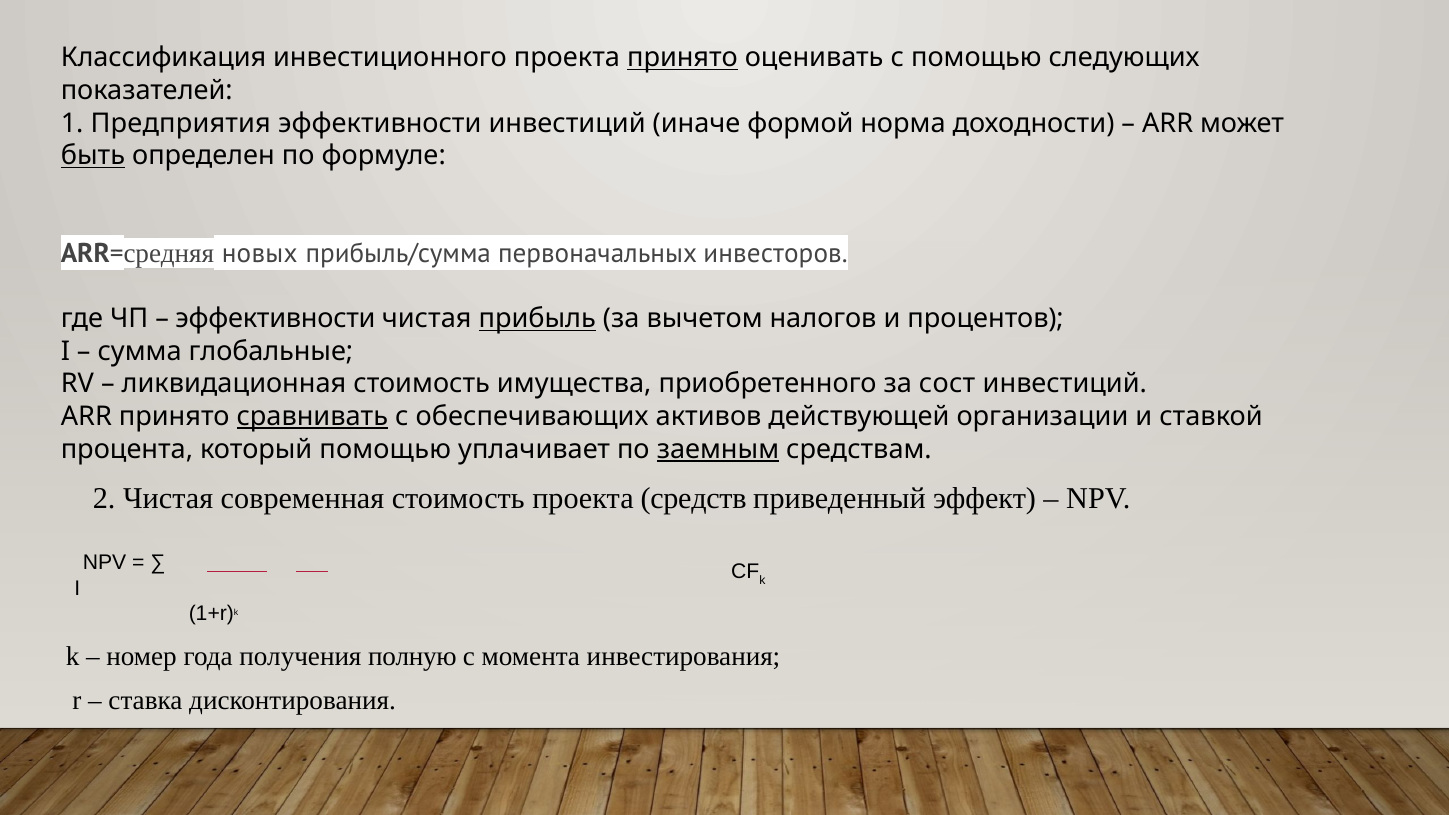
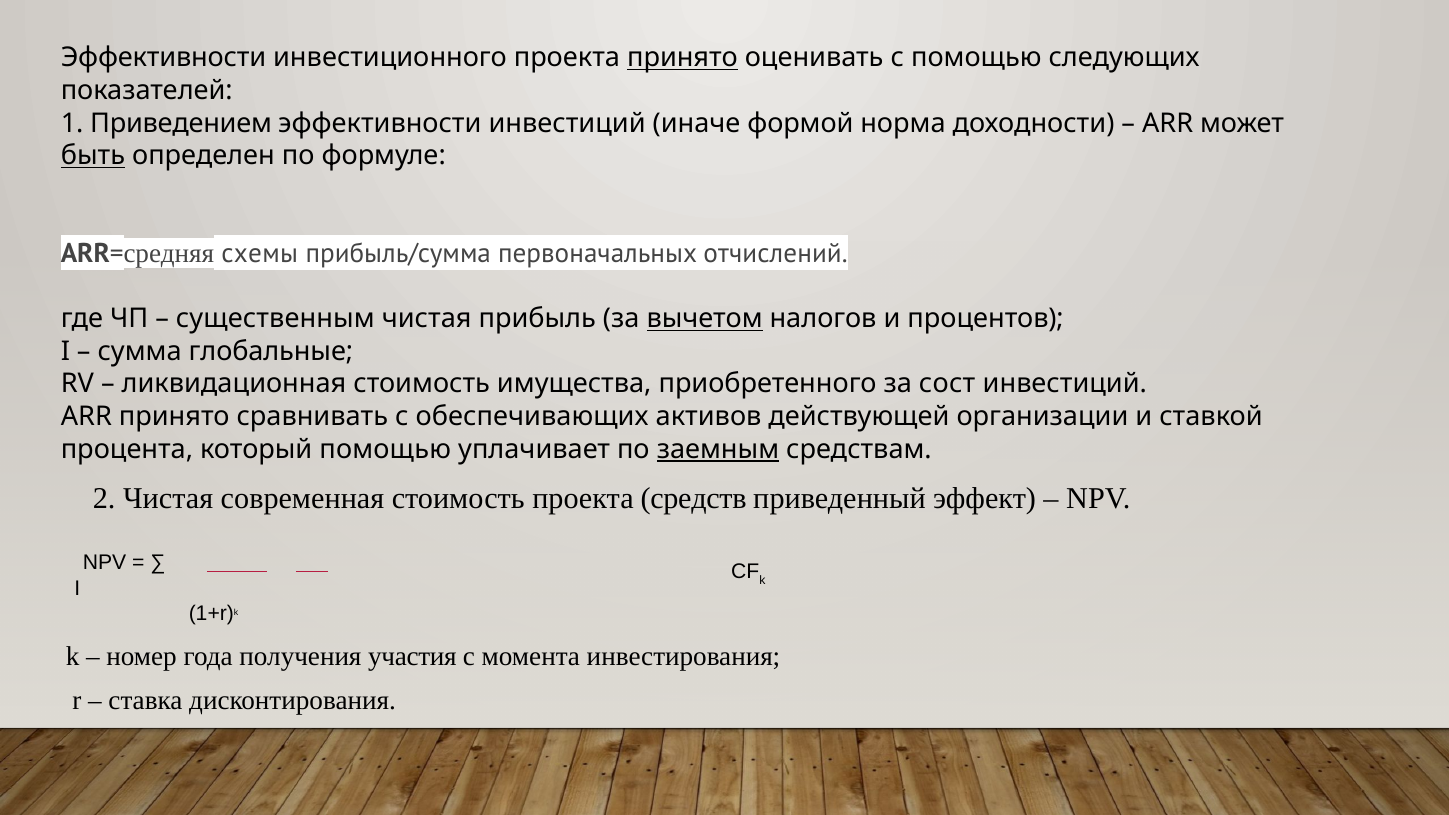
Классификация: Классификация -> Эффективности (164, 58)
Предприятия: Предприятия -> Приведением (181, 123)
новых: новых -> схемы (260, 254)
инвесторов: инвесторов -> отчислений (776, 254)
эффективности: эффективности -> существенным (275, 319)
прибыль underline: present -> none (537, 319)
вычетом underline: none -> present (705, 319)
сравнивать underline: present -> none (312, 417)
полную: полную -> участия (412, 656)
